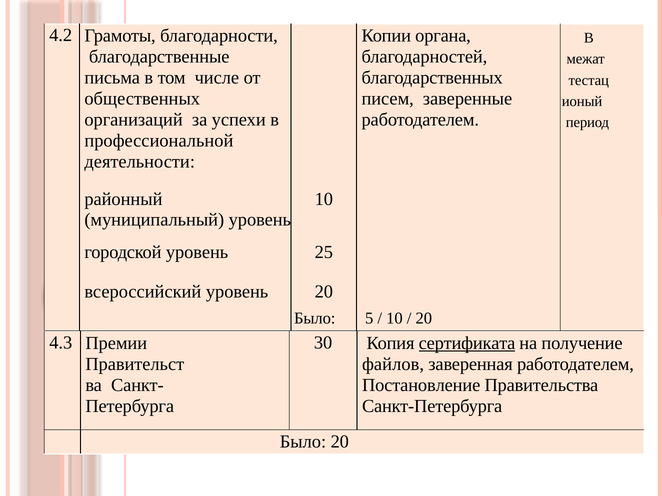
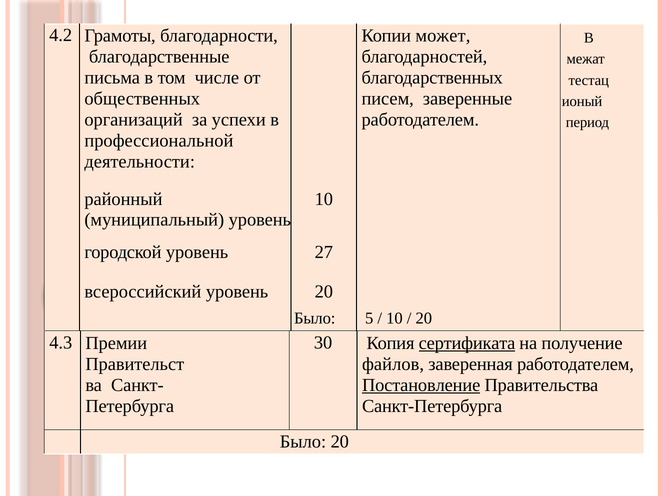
органа: органа -> может (443, 36)
25: 25 -> 27 (324, 252)
Постановление underline: none -> present (421, 385)
